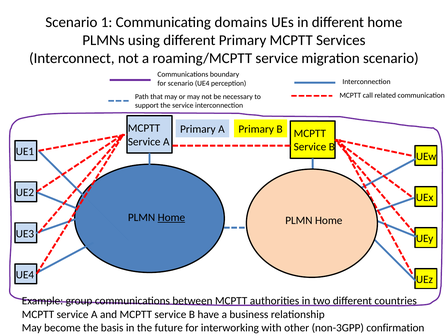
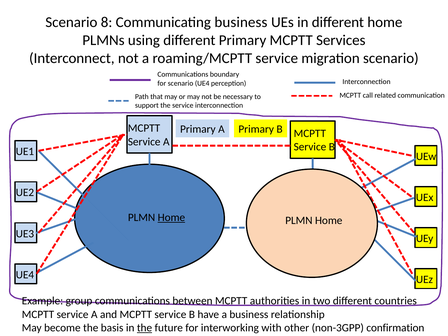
1: 1 -> 8 (107, 22)
Communicating domains: domains -> business (241, 22)
the underline: none -> present (145, 328)
